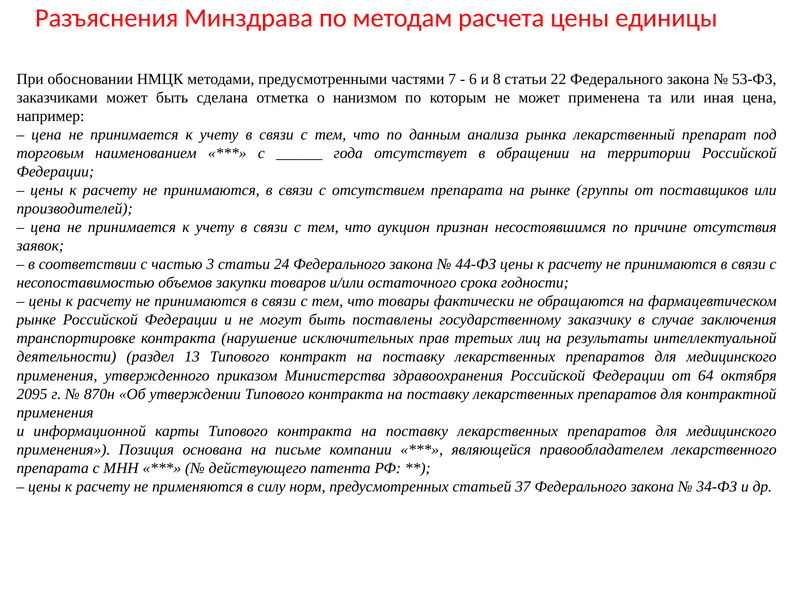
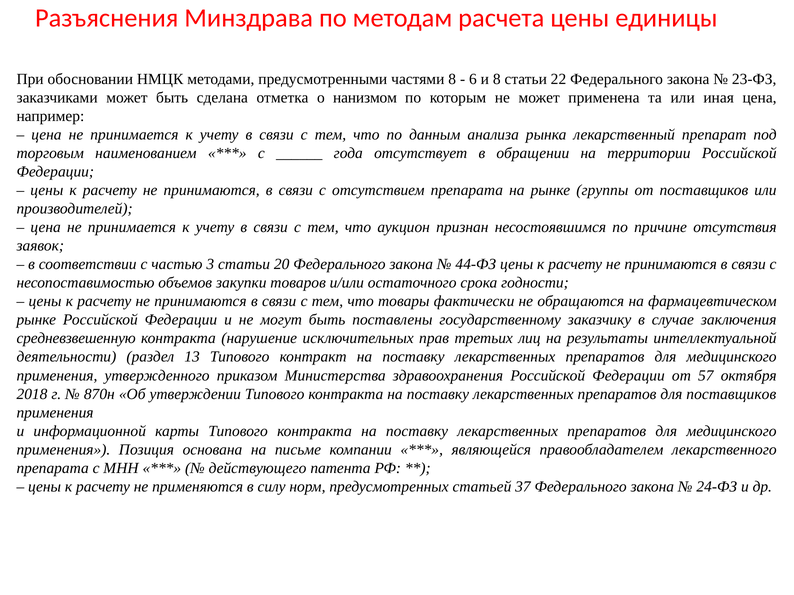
частями 7: 7 -> 8 (452, 79)
53-ФЗ: 53-ФЗ -> 23-ФЗ (754, 79)
24: 24 -> 20 (282, 265)
транспортировке: транспортировке -> средневзвешенную (76, 339)
64: 64 -> 57 (706, 376)
2095: 2095 -> 2018 (32, 394)
для контрактной: контрактной -> поставщиков (731, 394)
34-ФЗ: 34-ФЗ -> 24-ФЗ (717, 487)
